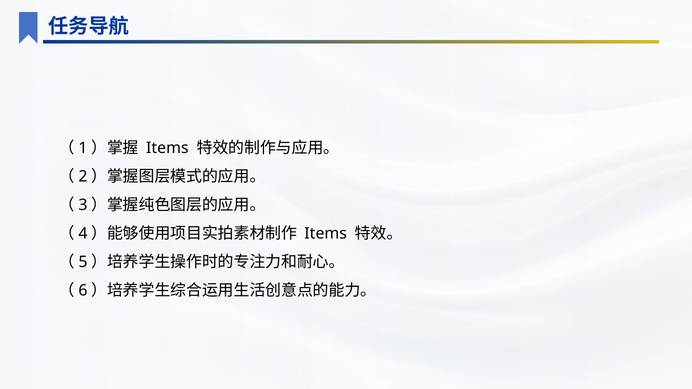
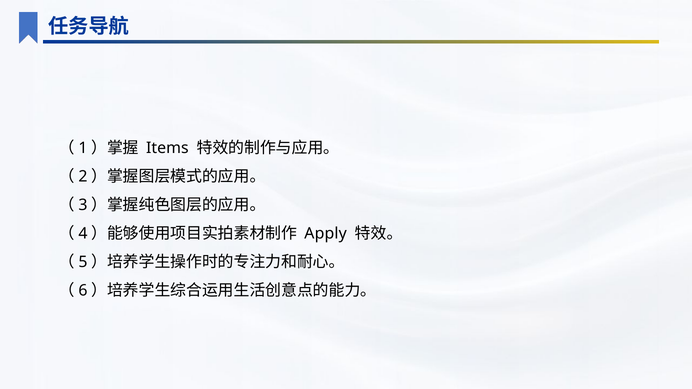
Items: Items -> Apply (326, 234)
